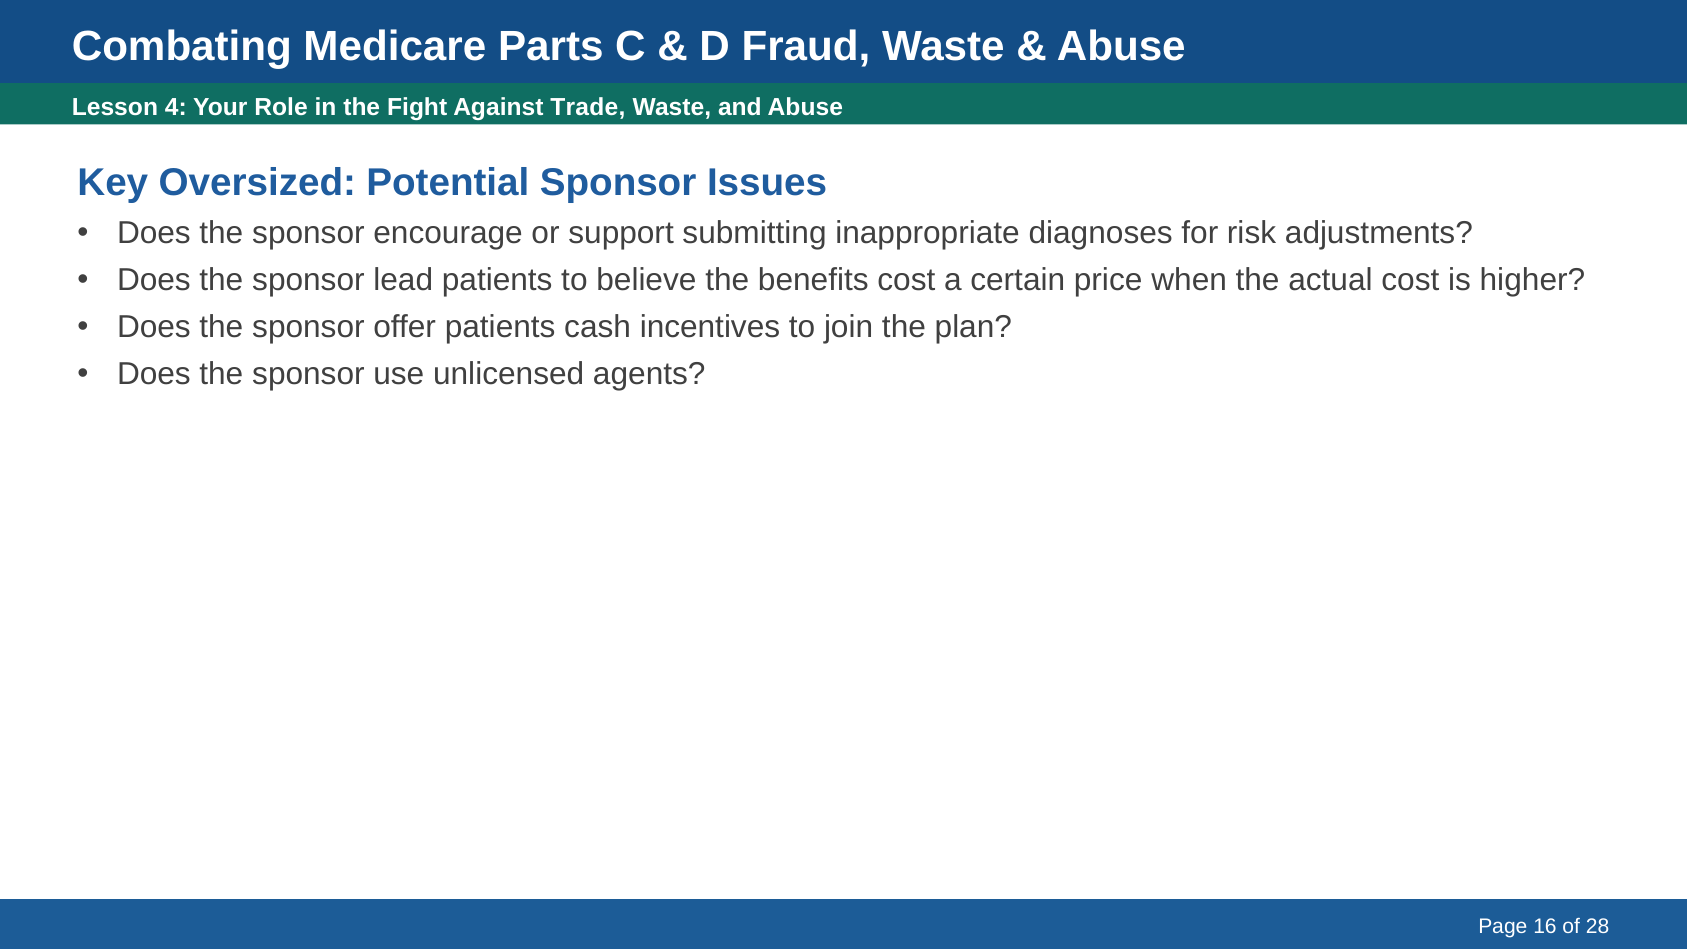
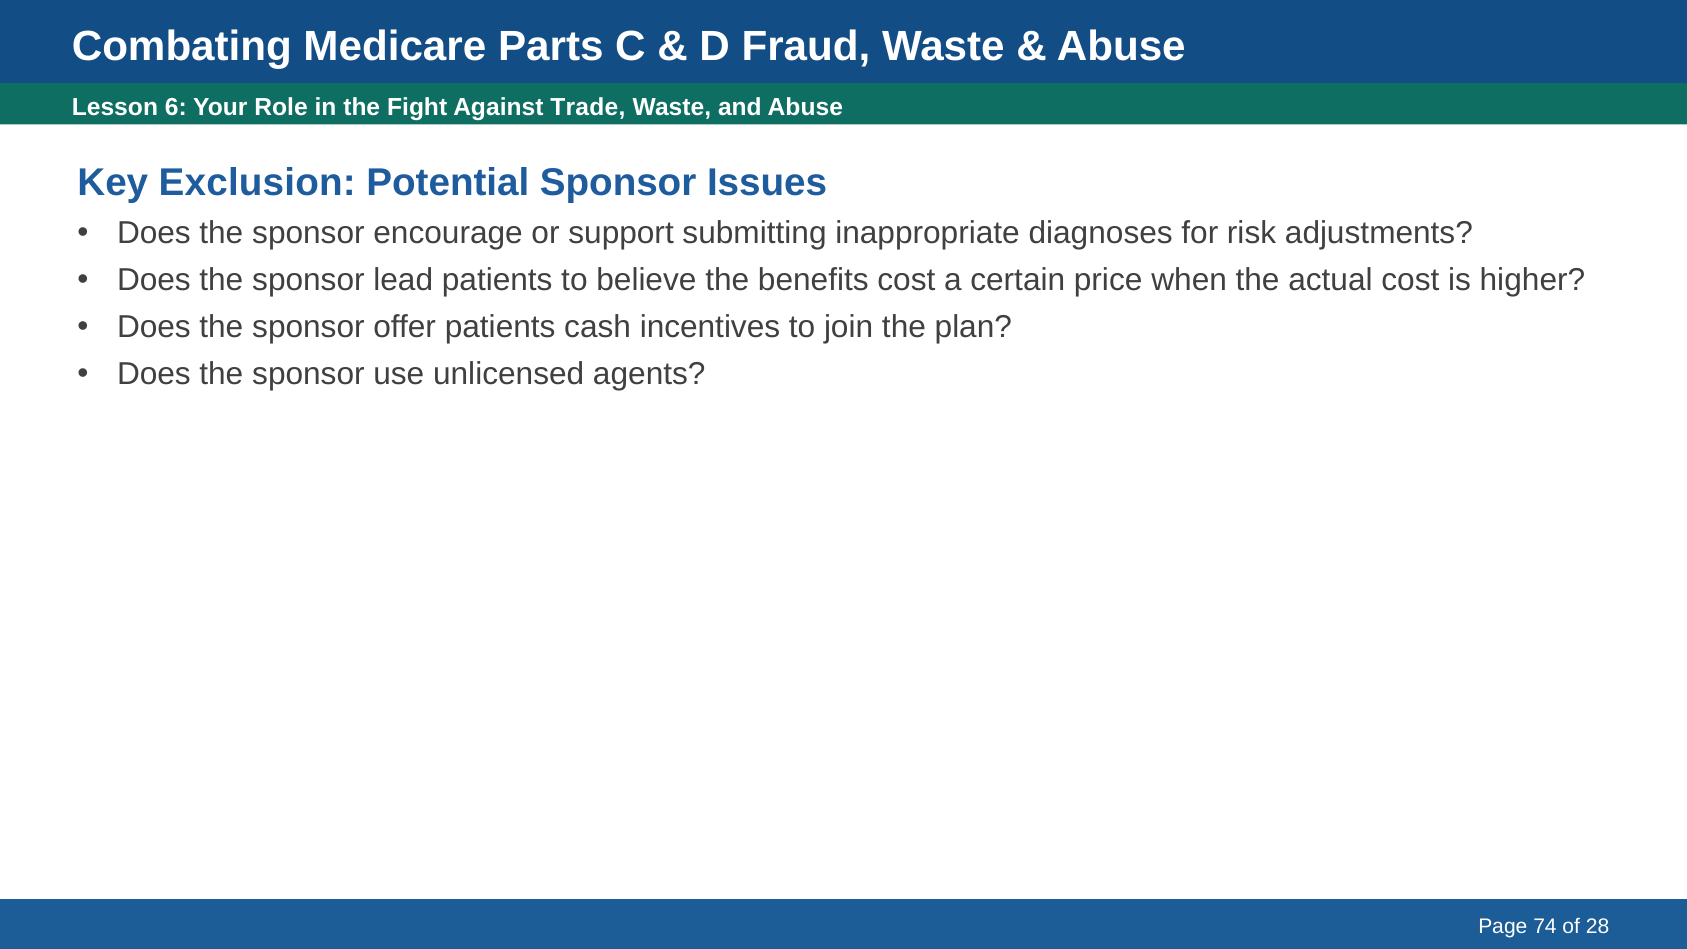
4: 4 -> 6 (176, 107)
Oversized: Oversized -> Exclusion (257, 183)
16: 16 -> 74 (1545, 927)
